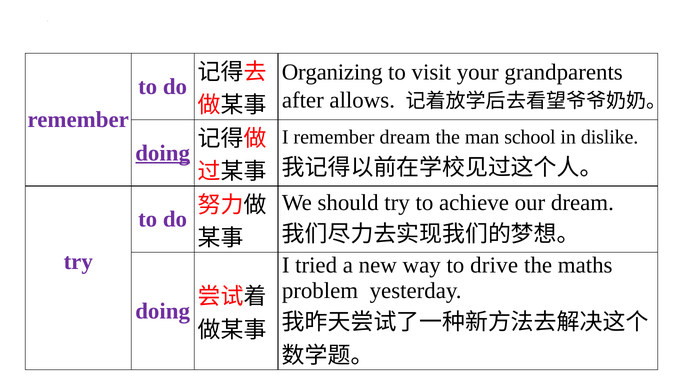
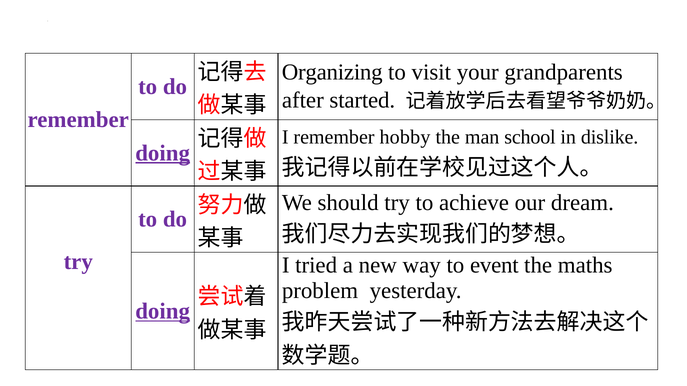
allows: allows -> started (362, 100)
remember dream: dream -> hobby (405, 137)
drive: drive -> event (494, 266)
doing underline: none -> present (163, 312)
